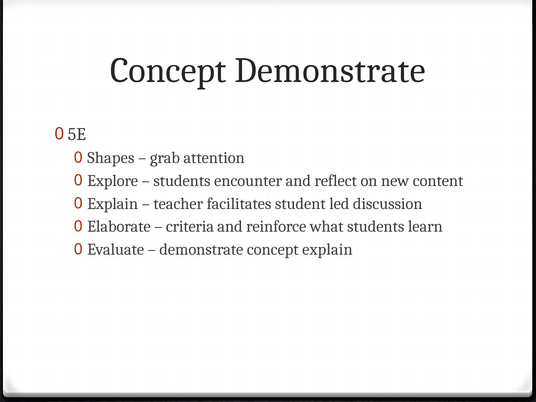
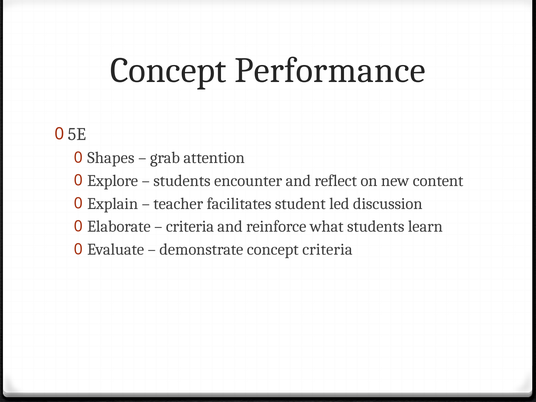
Concept Demonstrate: Demonstrate -> Performance (330, 70)
concept explain: explain -> criteria (327, 250)
